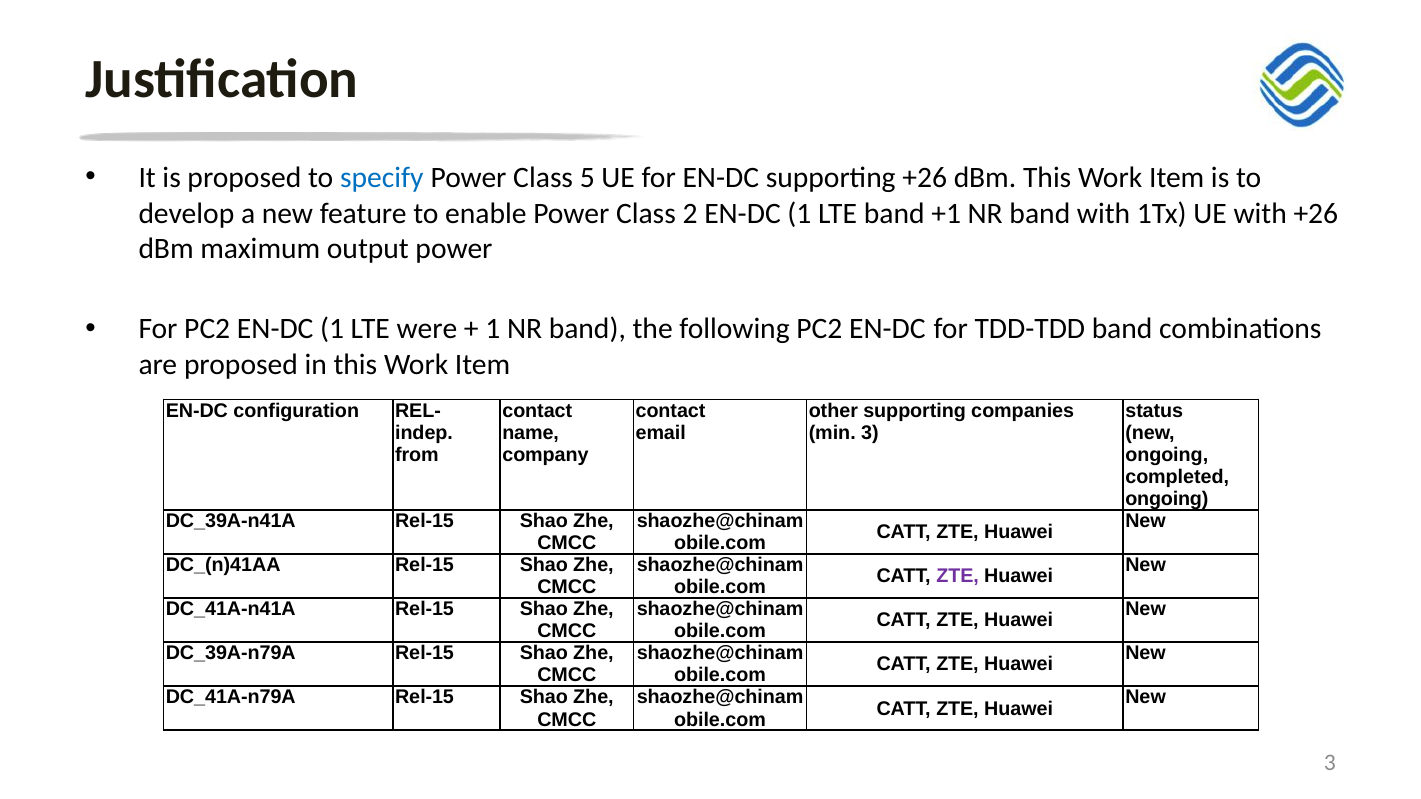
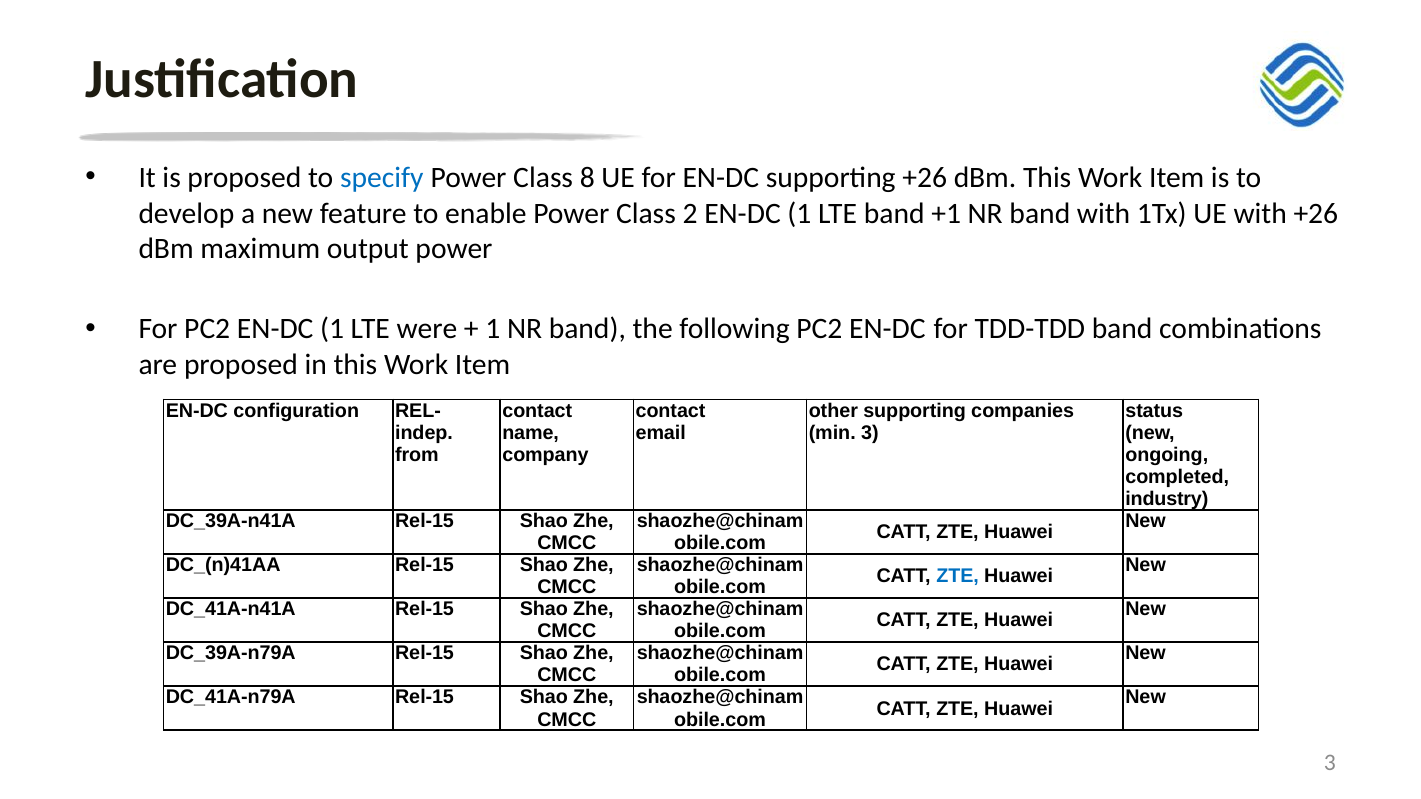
5: 5 -> 8 (587, 178)
ongoing: ongoing -> industry (1167, 499)
ZTE colour: purple -> blue (958, 576)
